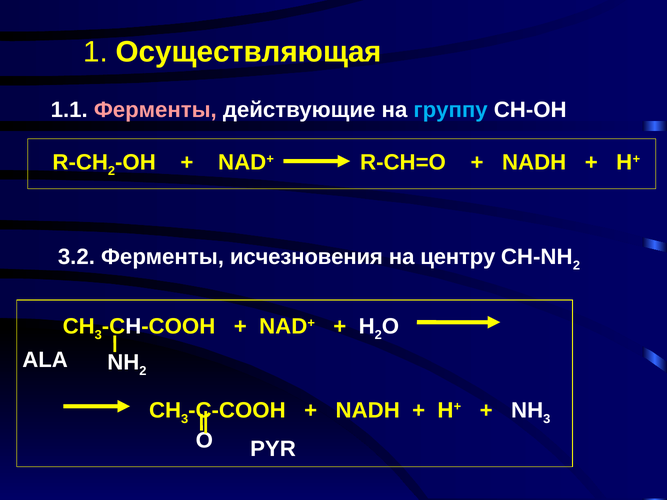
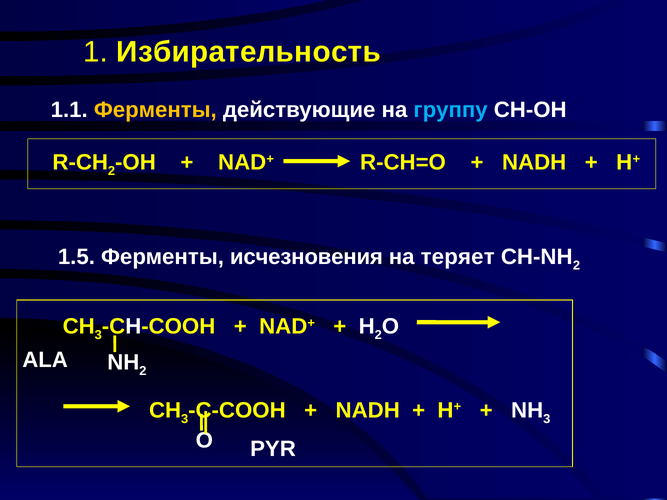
Осуществляющая: Осуществляющая -> Избирательность (249, 52)
Ферменты colour: pink -> yellow (155, 110)
3.2: 3.2 -> 1.5 (76, 257)
центру: центру -> теряет (458, 257)
